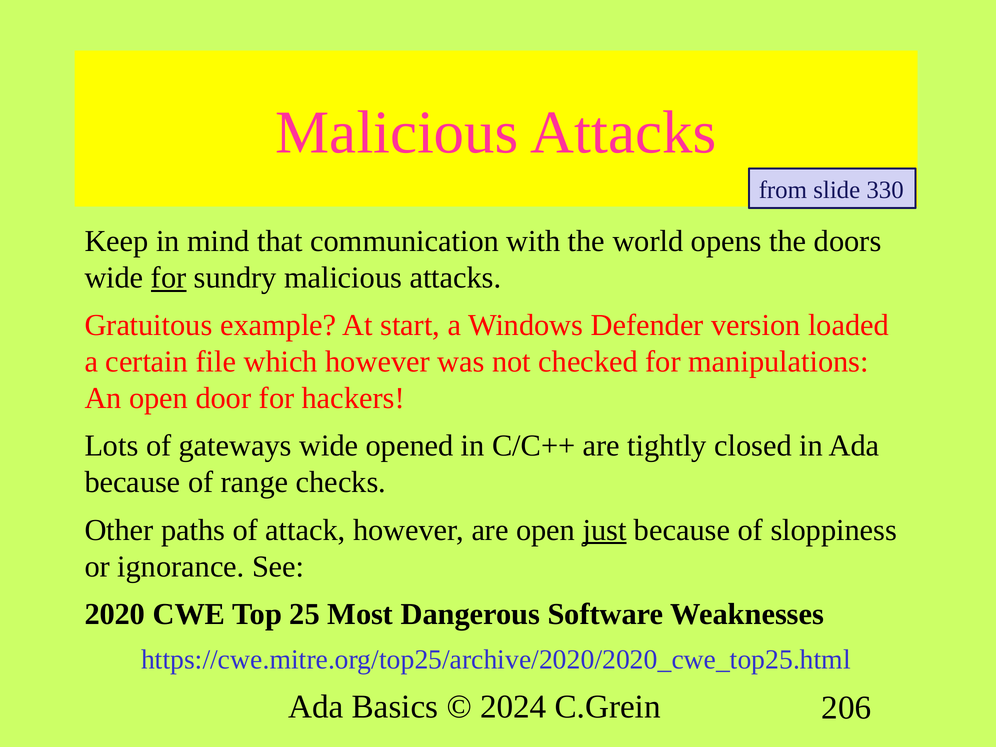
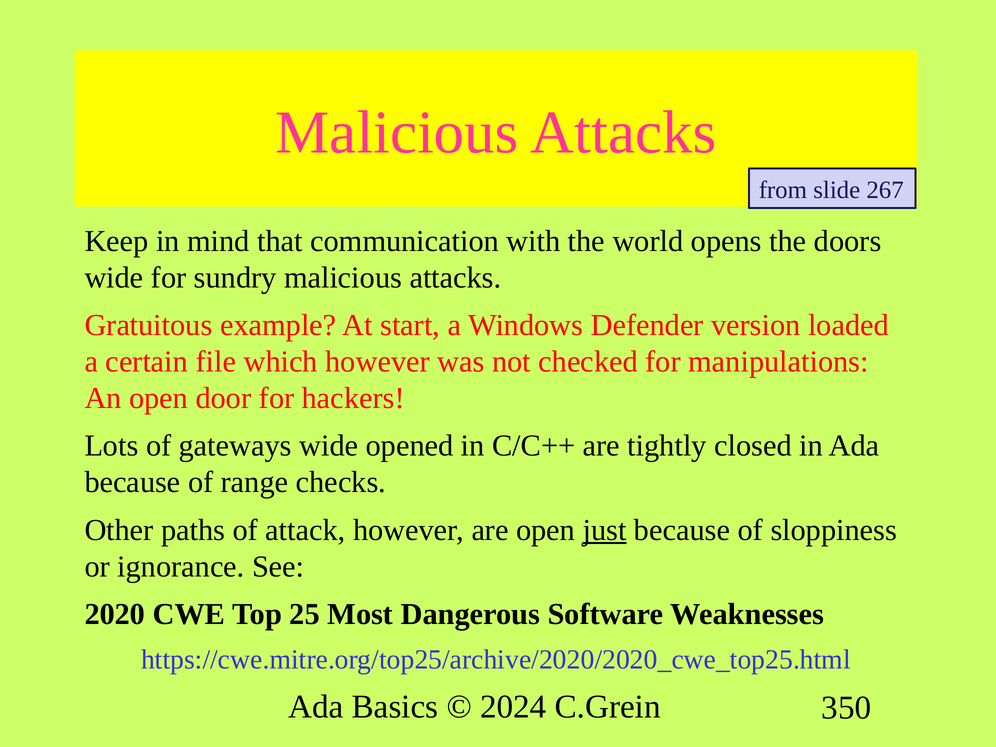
330: 330 -> 267 (885, 190)
for underline: present -> none (169, 278)
206: 206 -> 350 (846, 708)
